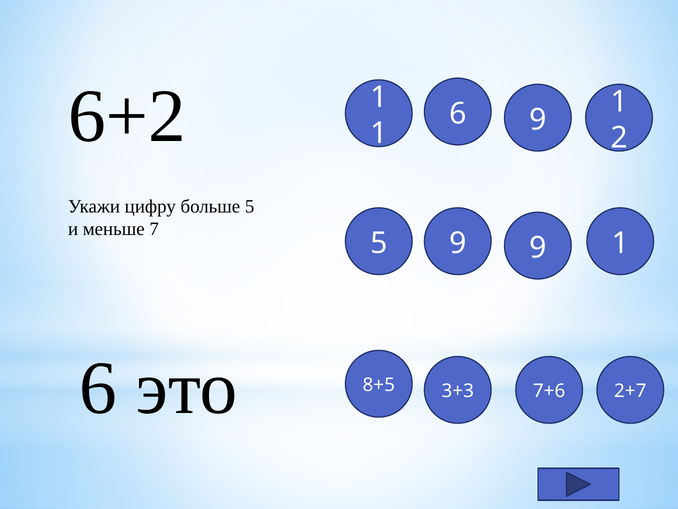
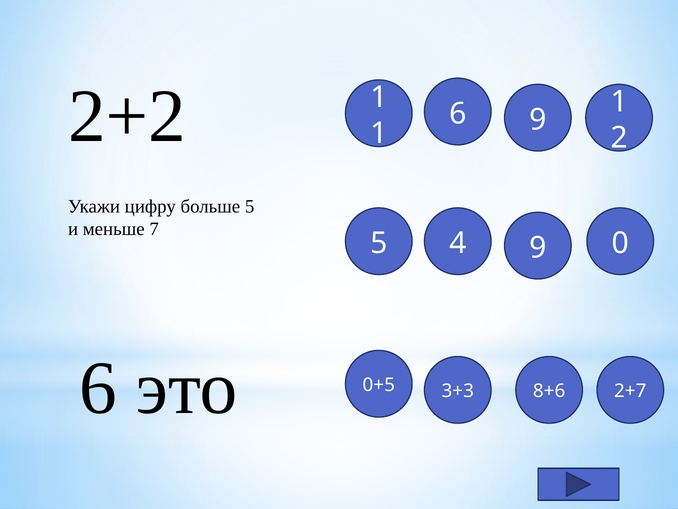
6+2: 6+2 -> 2+2 (127, 116)
5 9: 9 -> 4 (458, 243)
9 1: 1 -> 0 (620, 243)
7+6: 7+6 -> 8+6 (549, 391)
8+5: 8+5 -> 0+5 (379, 385)
